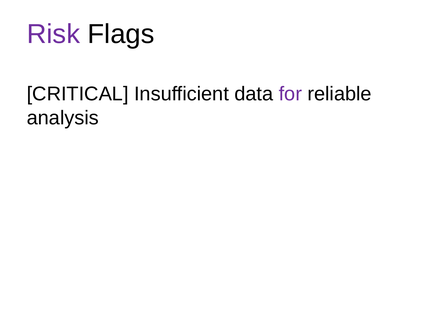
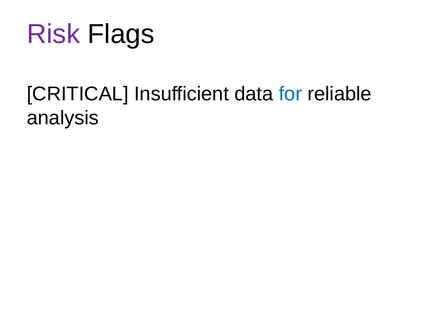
for colour: purple -> blue (290, 94)
